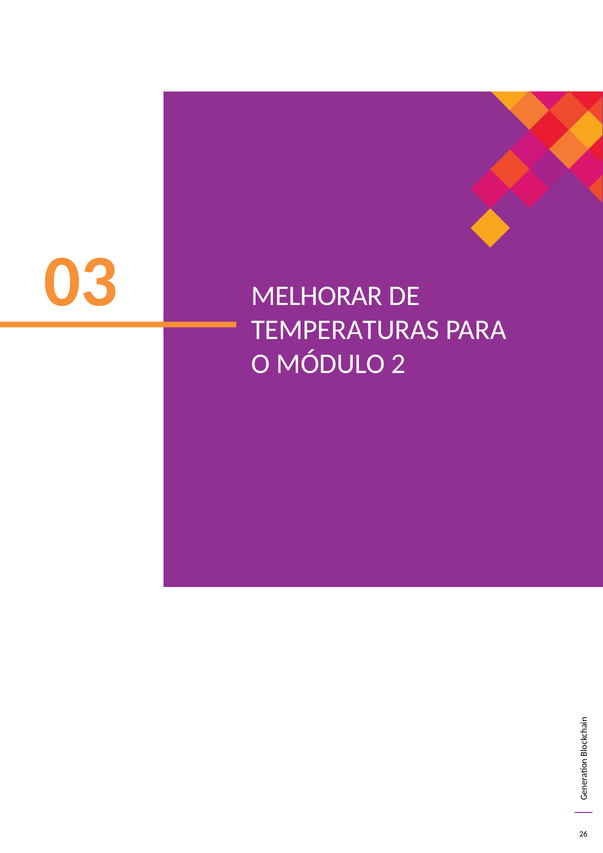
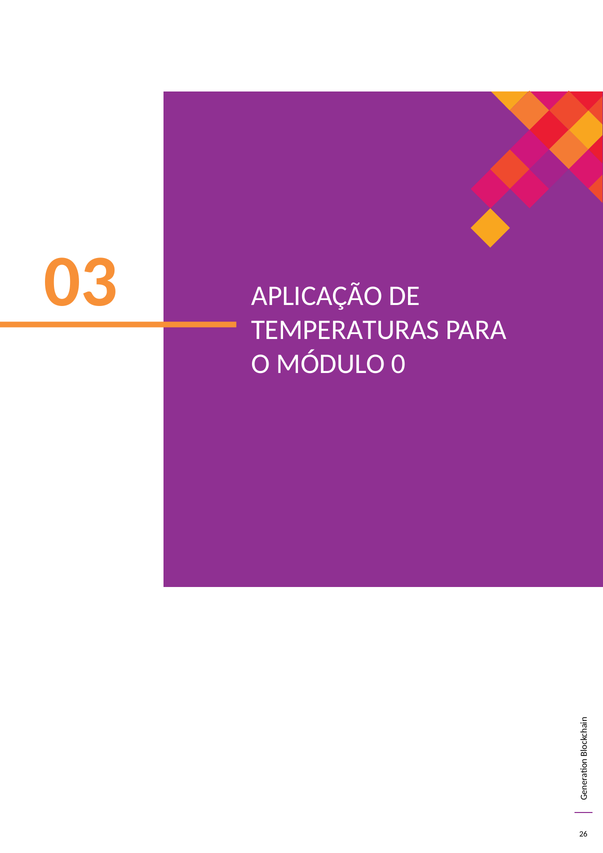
MELHORAR: MELHORAR -> APLICAÇÃO (317, 296)
2: 2 -> 0 (398, 364)
